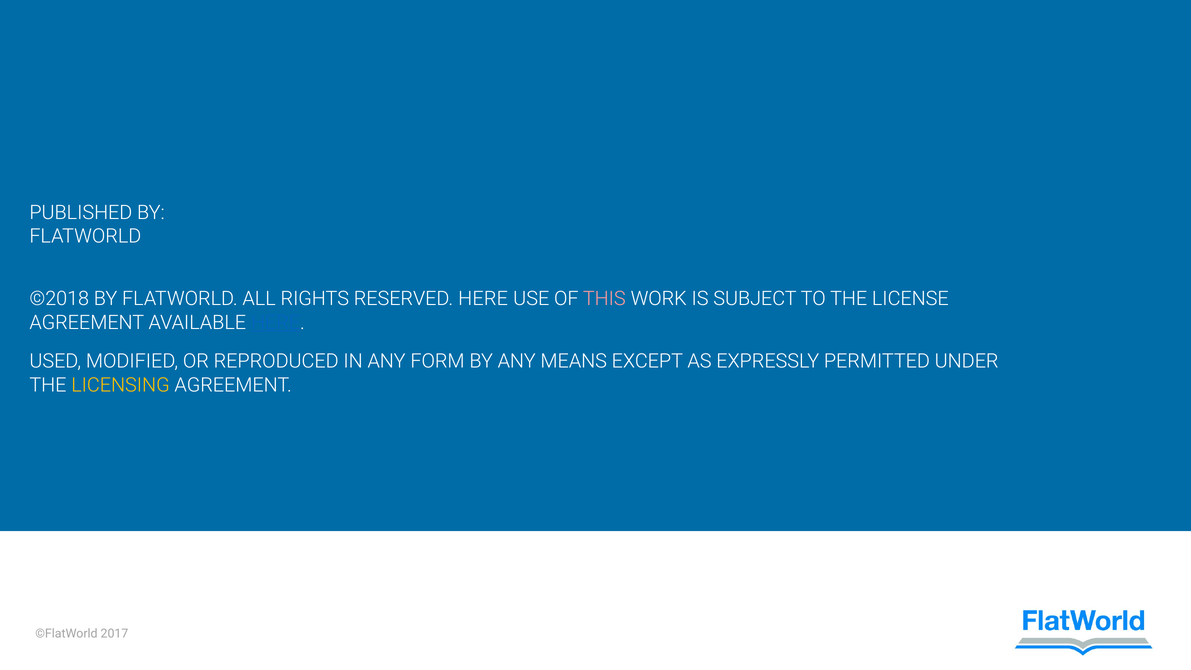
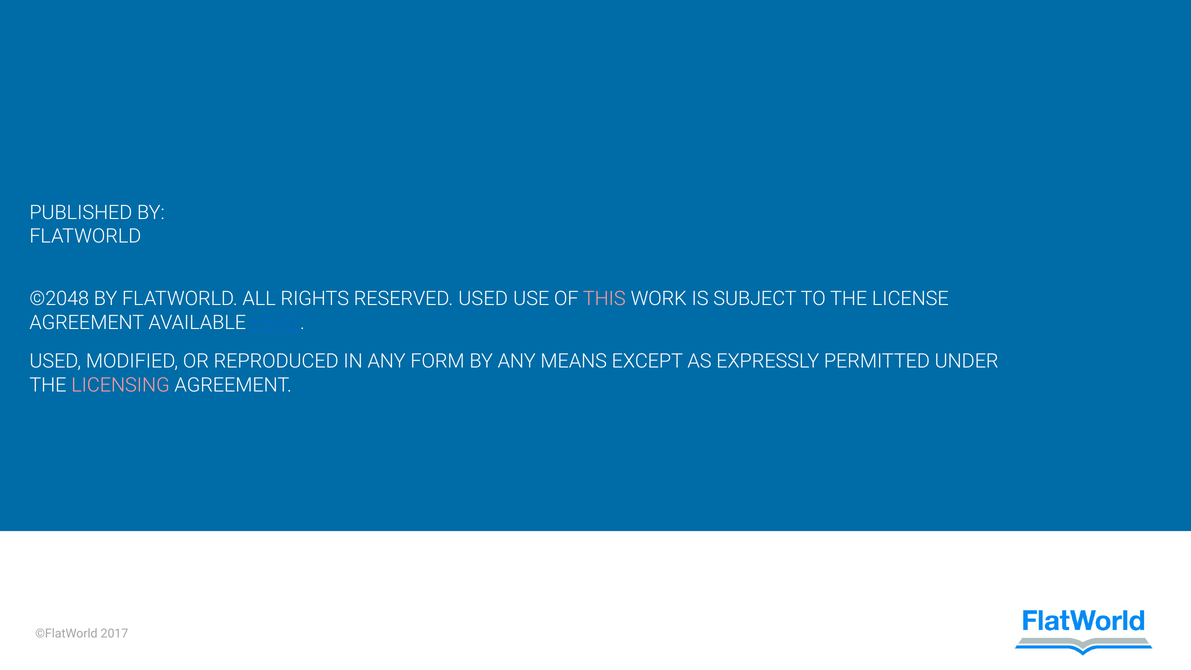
©2018: ©2018 -> ©2048 (59, 299)
RESERVED HERE: HERE -> USED (483, 299)
LICENSING colour: yellow -> pink (120, 385)
